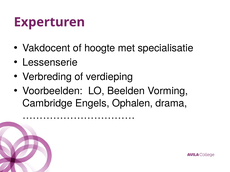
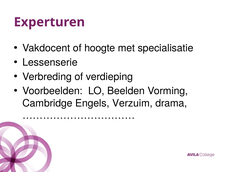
Ophalen: Ophalen -> Verzuim (132, 103)
